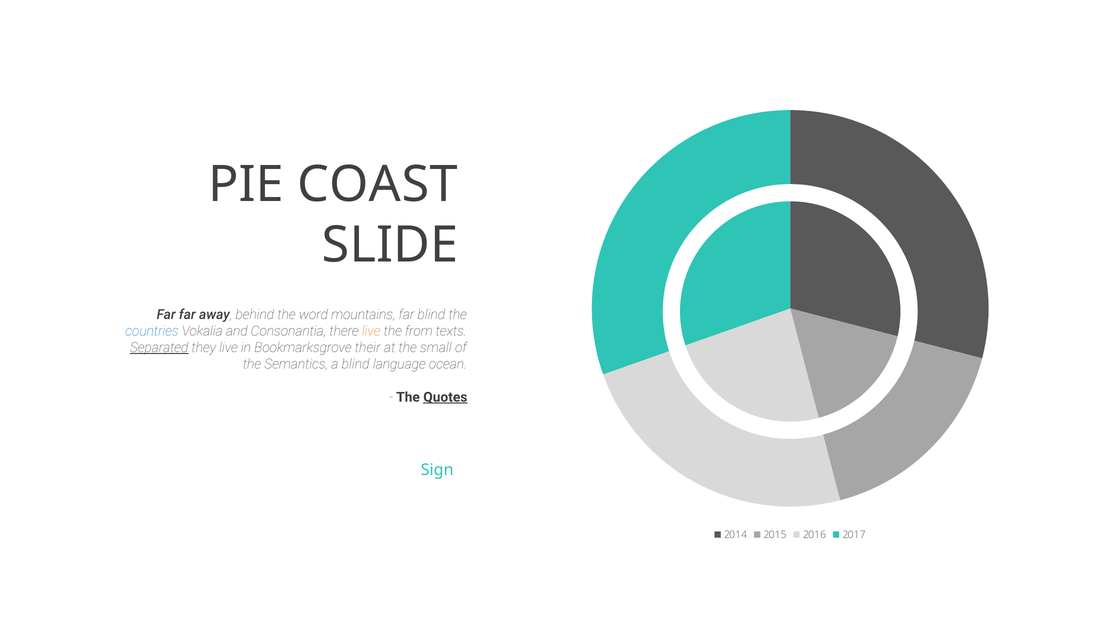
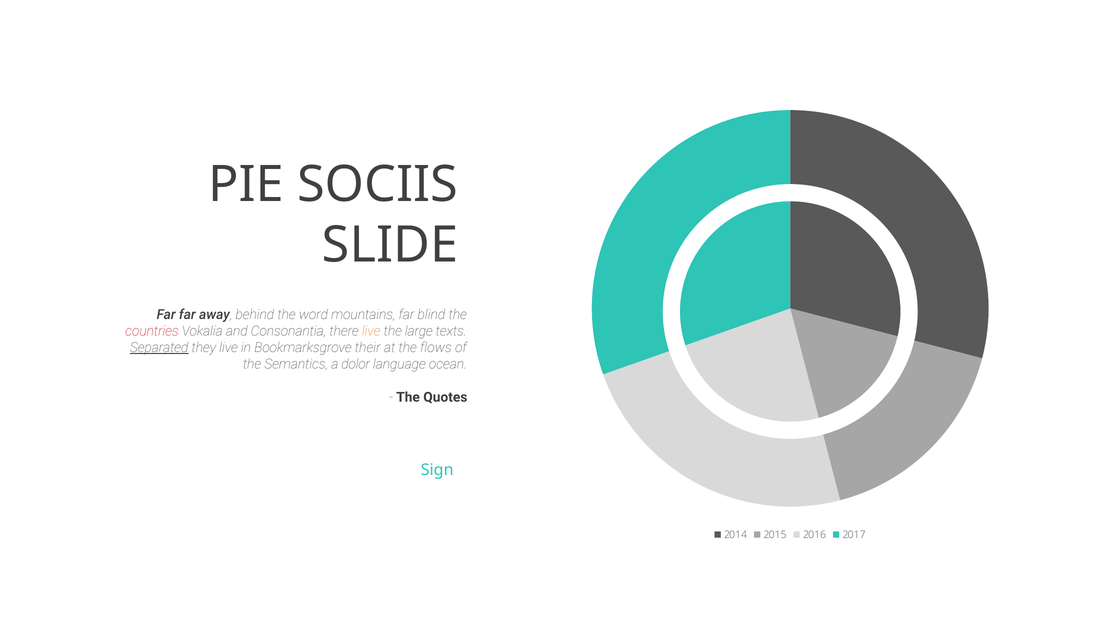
COAST: COAST -> SOCIIS (377, 184)
countries colour: blue -> red (152, 331)
from: from -> large (419, 331)
small: small -> flows (436, 348)
a blind: blind -> dolor (356, 364)
Quotes underline: present -> none (445, 397)
